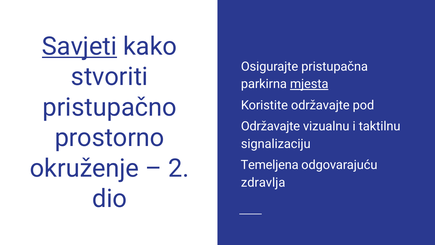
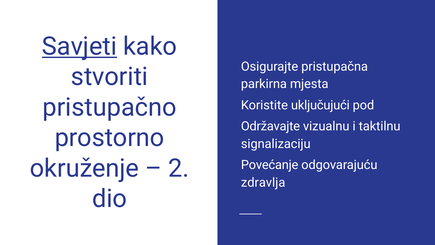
mjesta underline: present -> none (309, 84)
Koristite održavajte: održavajte -> uključujući (320, 105)
Temeljena: Temeljena -> Povećanje (270, 165)
